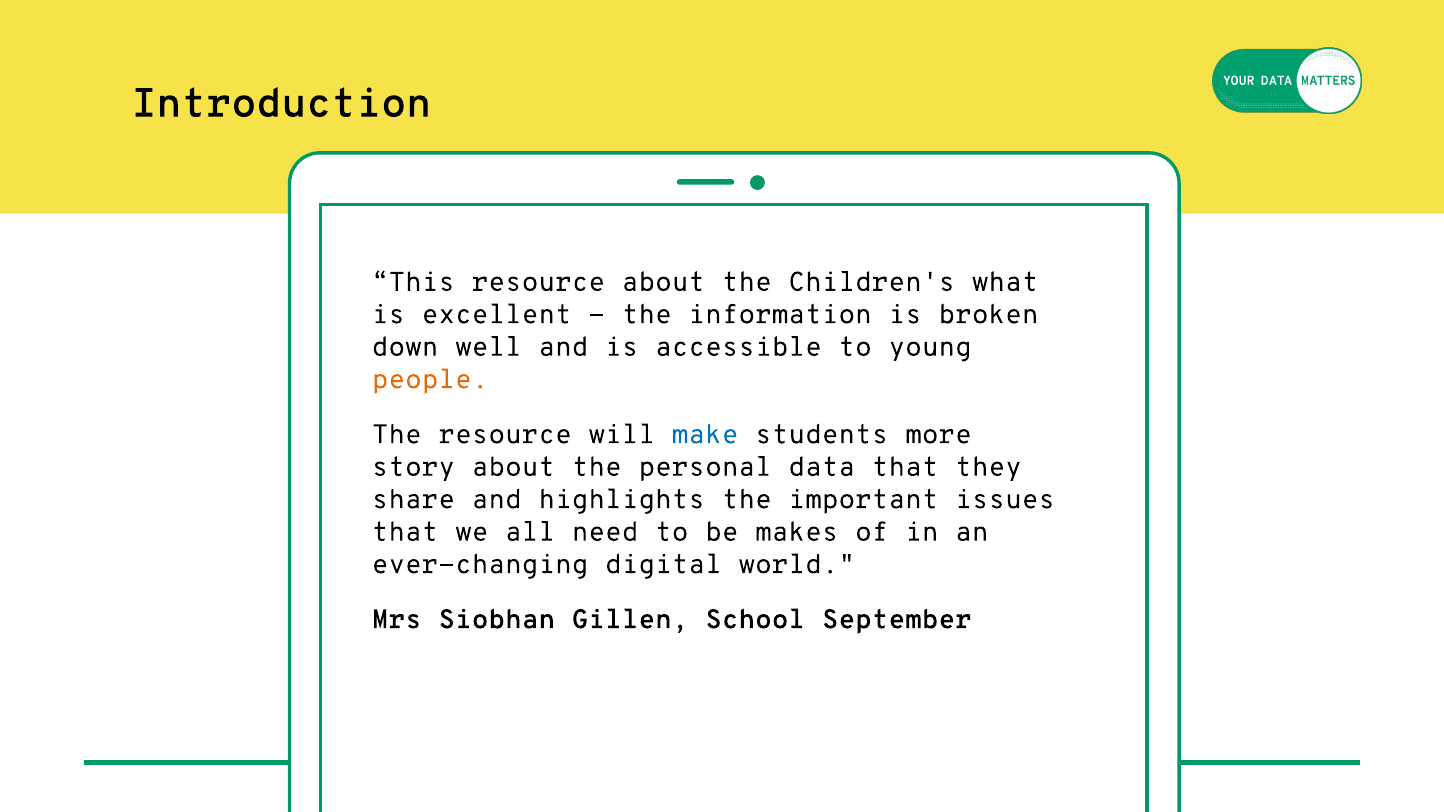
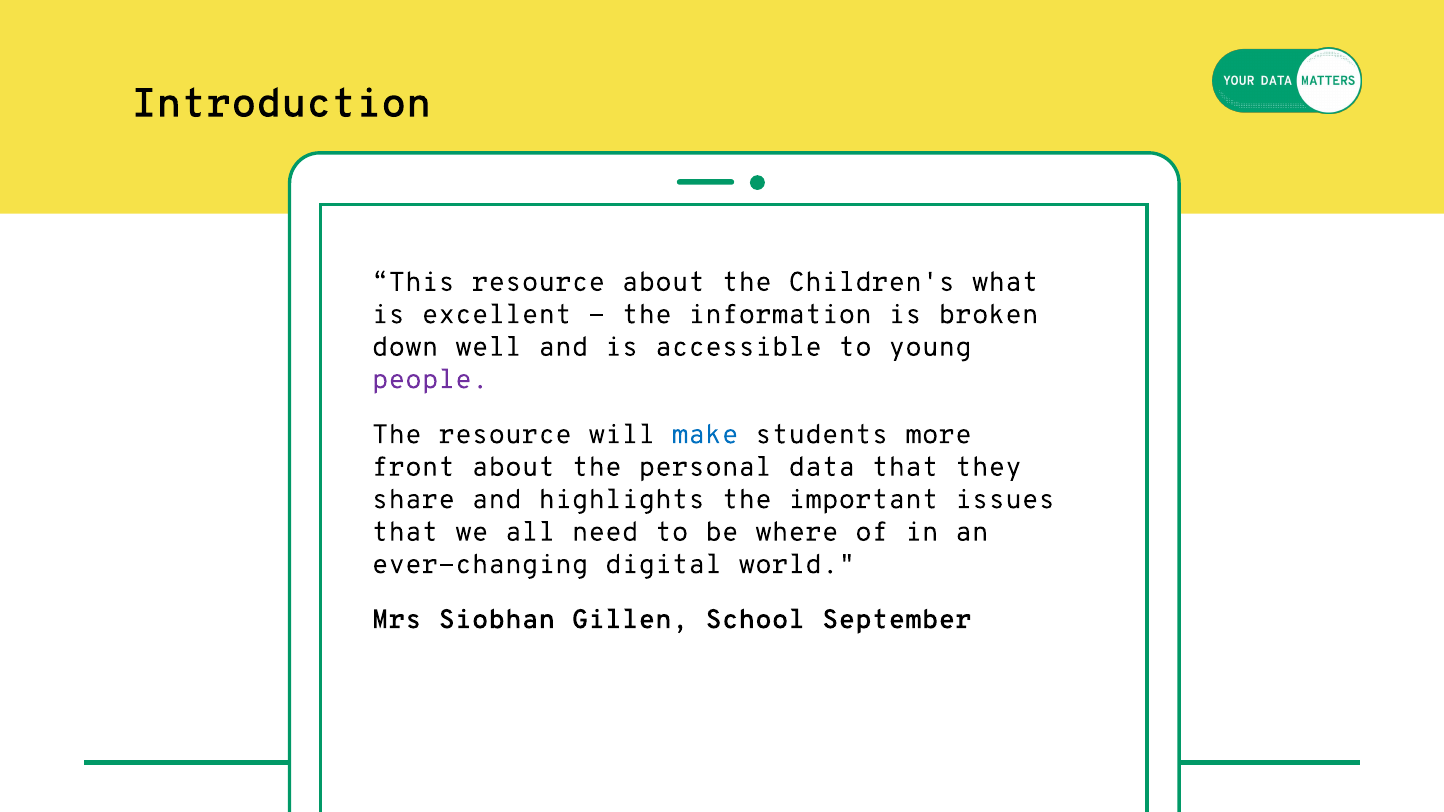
people colour: orange -> purple (430, 379)
story: story -> front (413, 467)
makes: makes -> where (797, 532)
